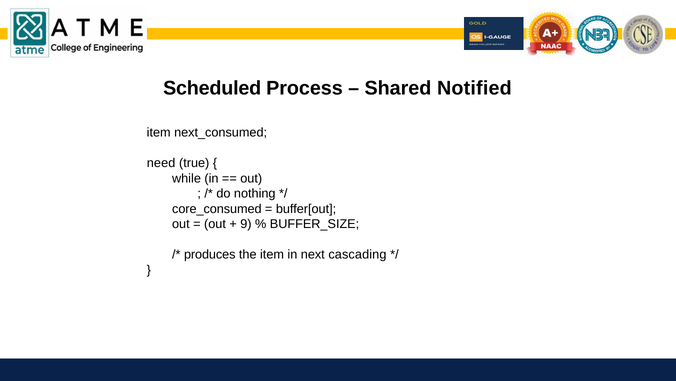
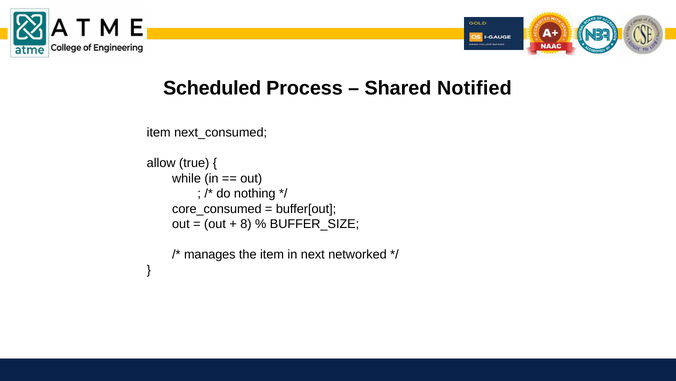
need: need -> allow (161, 163)
9: 9 -> 8 (246, 224)
produces: produces -> manages (210, 254)
cascading: cascading -> networked (357, 254)
